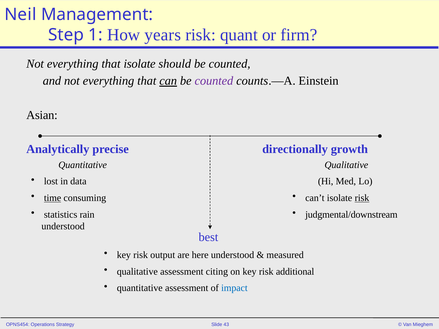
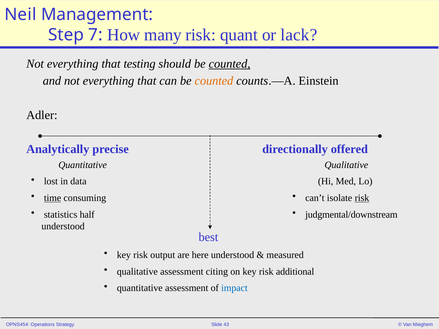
1: 1 -> 7 (95, 35)
years: years -> many (163, 35)
firm: firm -> lack (299, 35)
that isolate: isolate -> testing (140, 64)
counted underline: none -> present (230, 64)
can underline: present -> none (168, 81)
counted colour: purple -> orange (214, 81)
Asian: Asian -> Adler (42, 115)
growth: growth -> offered (349, 149)
rain: rain -> half (87, 215)
